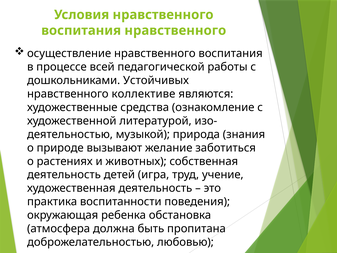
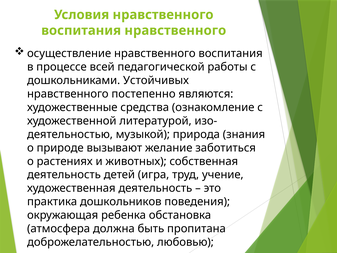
коллективе: коллективе -> постепенно (144, 94)
воспитанности: воспитанности -> дошкольников (121, 202)
